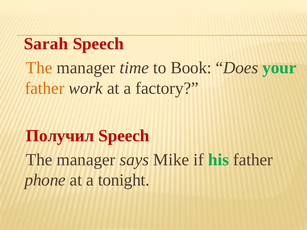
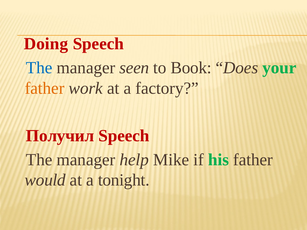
Sarah: Sarah -> Doing (46, 44)
The colour: orange -> blue (39, 68)
time: time -> seen (134, 68)
says: says -> help (134, 160)
phone: phone -> would (45, 180)
